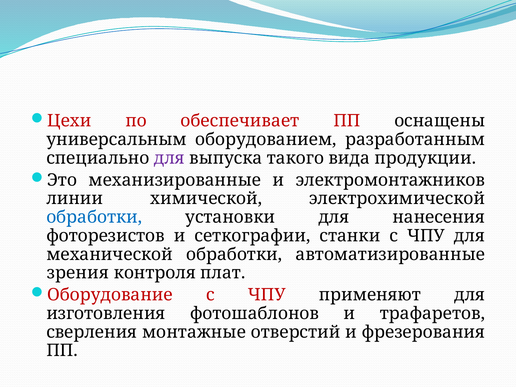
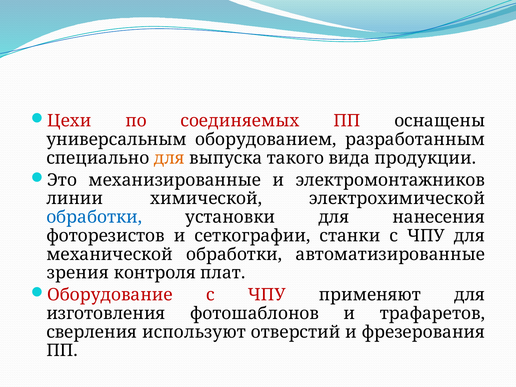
обеспечивает: обеспечивает -> соединяемых (240, 121)
для colour: purple -> orange (169, 158)
монтажные: монтажные -> используют (194, 332)
